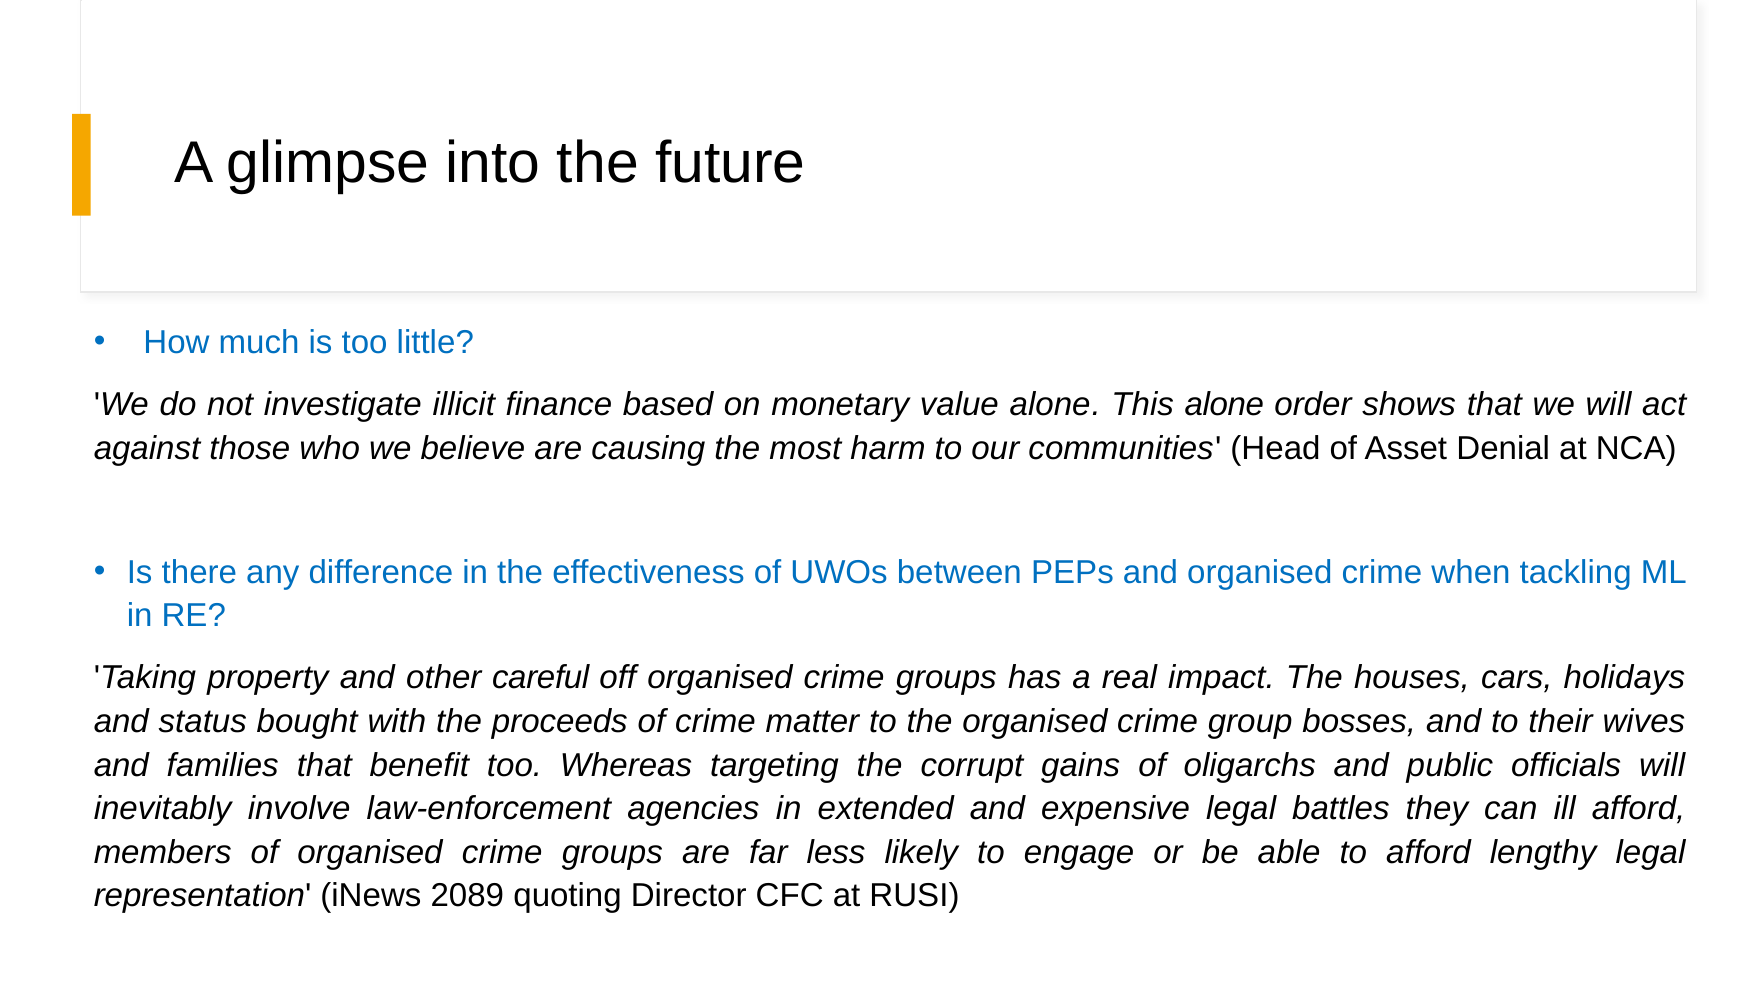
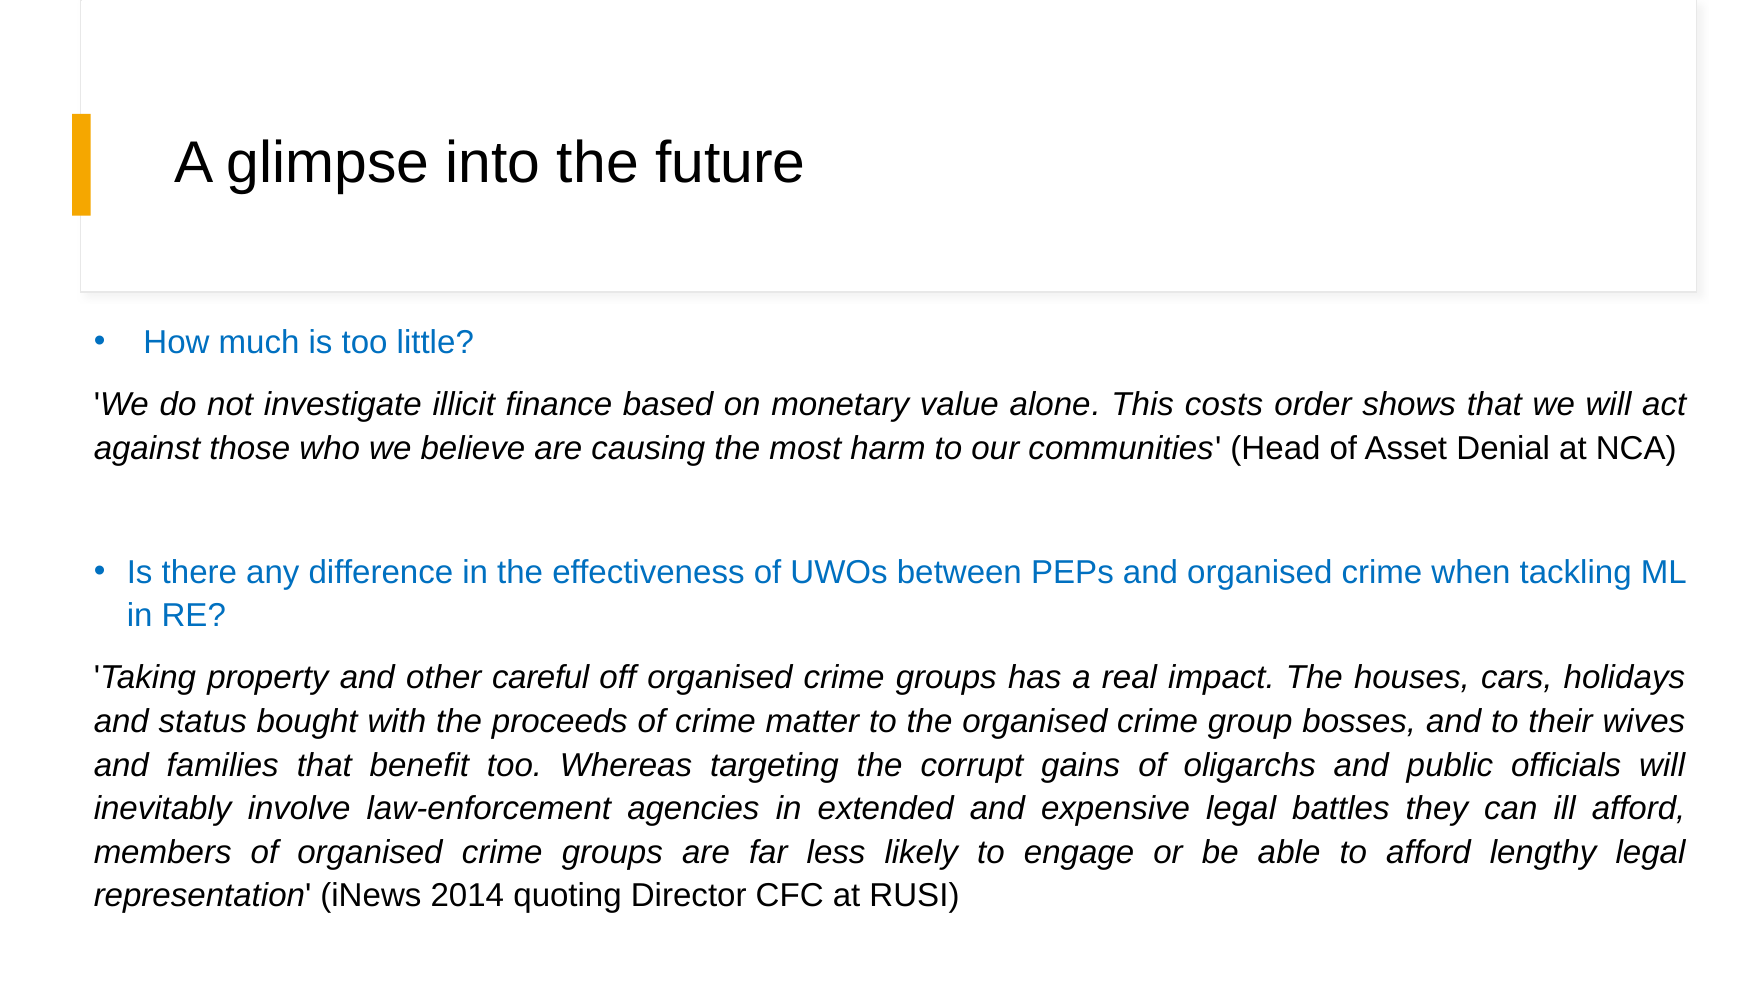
This alone: alone -> costs (1224, 405)
2089: 2089 -> 2014 (467, 896)
